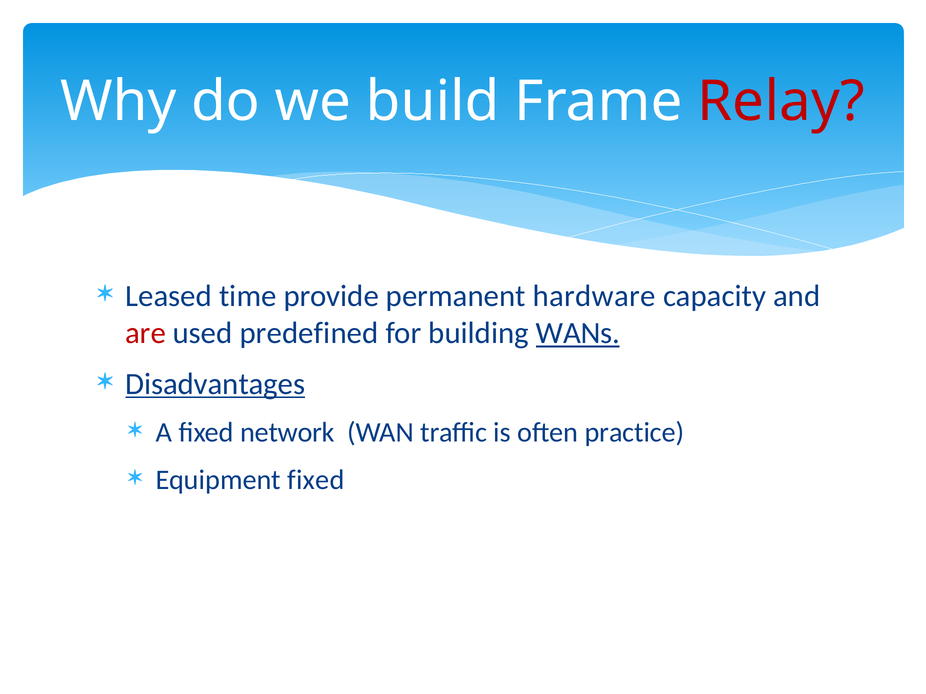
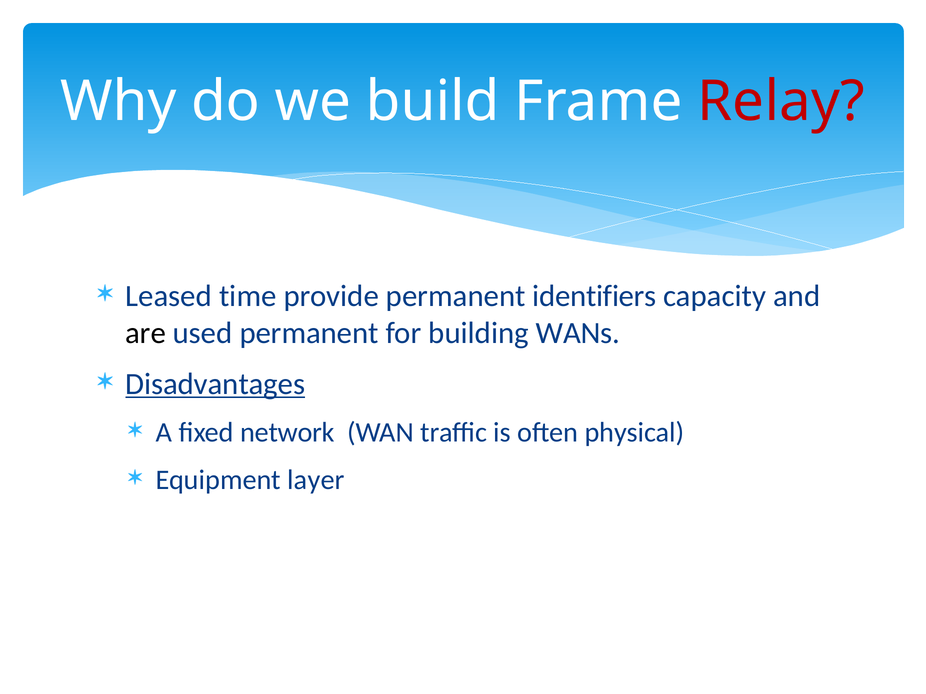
hardware: hardware -> identifiers (594, 296)
are colour: red -> black (146, 333)
used predefined: predefined -> permanent (309, 333)
WANs underline: present -> none (578, 333)
practice: practice -> physical (634, 433)
Equipment fixed: fixed -> layer (316, 480)
